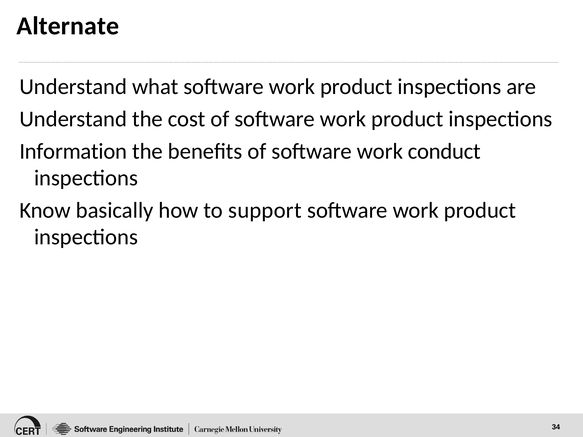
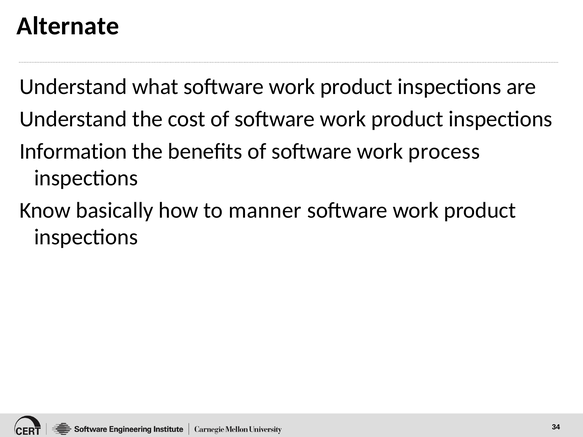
conduct: conduct -> process (444, 151)
support: support -> manner (265, 210)
